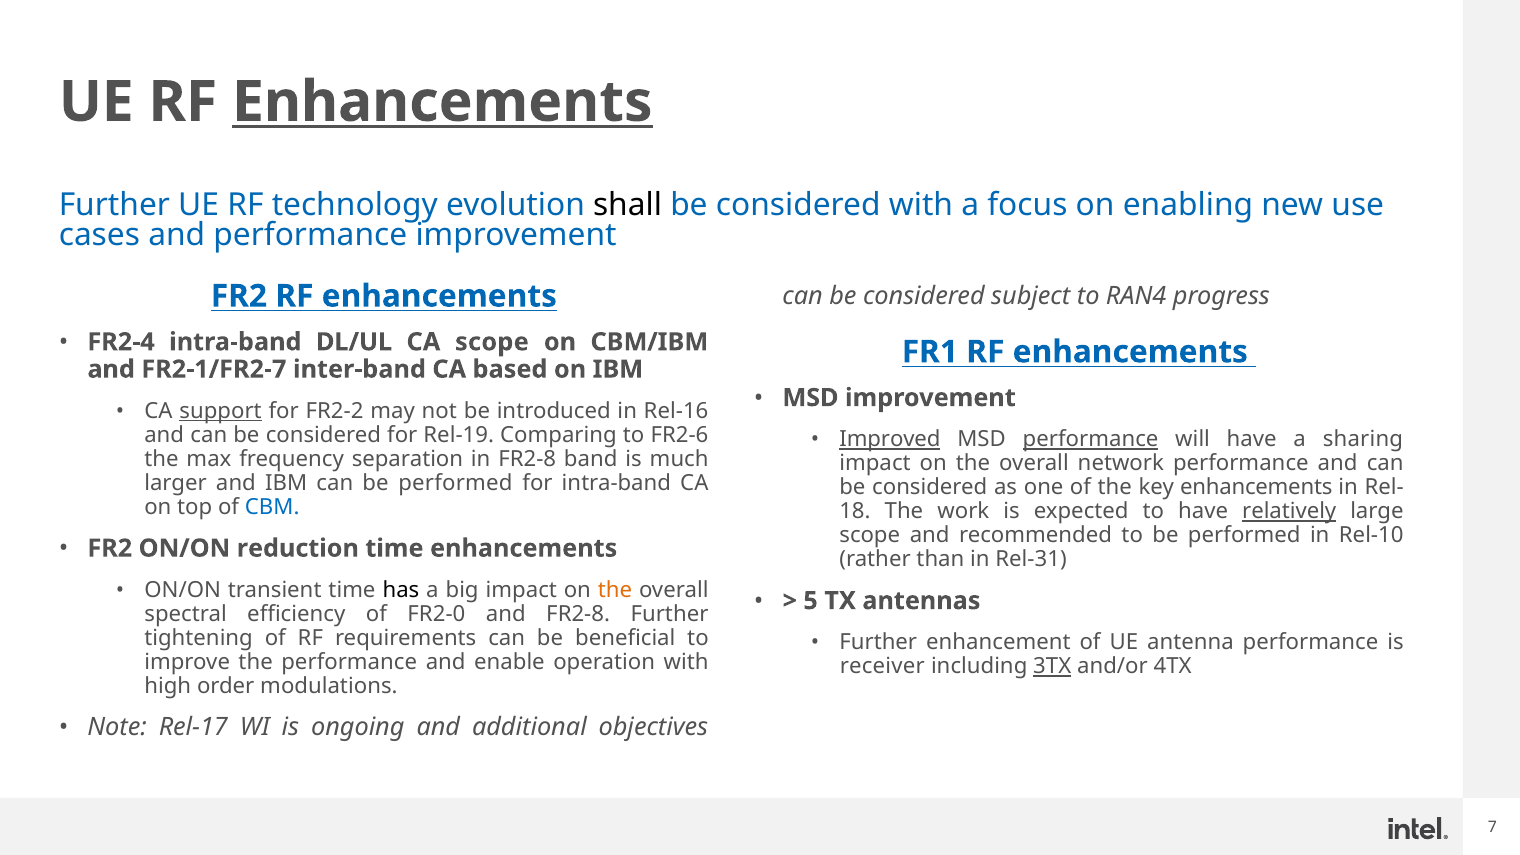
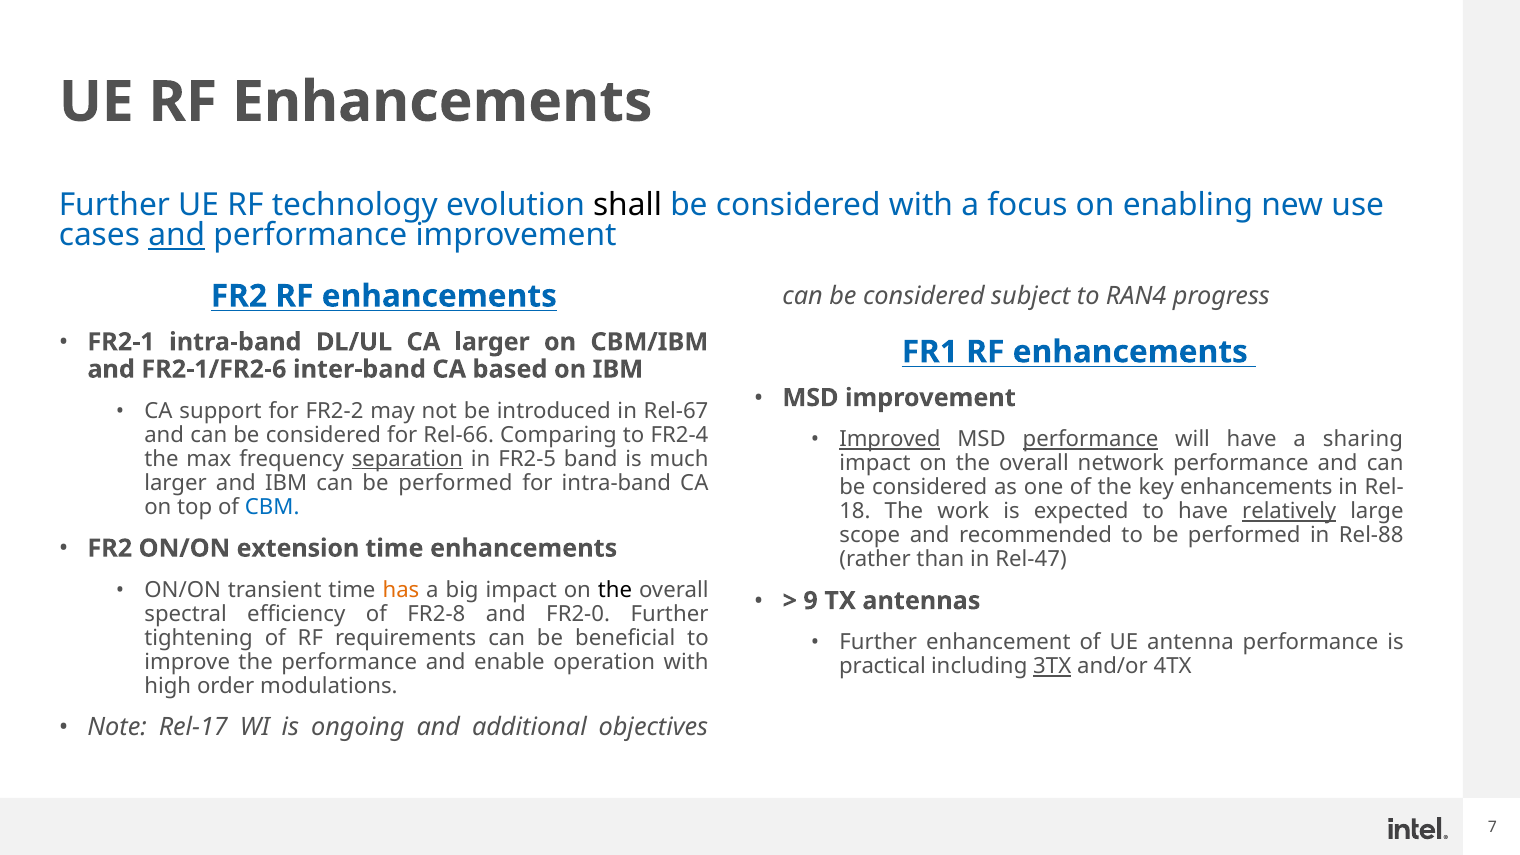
Enhancements underline: present -> none (442, 102)
and underline: none -> present (177, 235)
FR2-4: FR2-4 -> FR2-1 (121, 342)
CA scope: scope -> larger (492, 342)
FR2-1/FR2-7: FR2-1/FR2-7 -> FR2-1/FR2-6 (214, 369)
support underline: present -> none (221, 411)
Rel-16: Rel-16 -> Rel-67 (676, 411)
Rel-19: Rel-19 -> Rel-66 (459, 435)
FR2-6: FR2-6 -> FR2-4 (679, 435)
separation underline: none -> present (407, 459)
in FR2-8: FR2-8 -> FR2-5 (527, 459)
Rel-10: Rel-10 -> Rel-88 (1371, 535)
reduction: reduction -> extension (298, 548)
Rel-31: Rel-31 -> Rel-47 (1031, 559)
has colour: black -> orange (401, 590)
the colour: orange -> black (615, 590)
5: 5 -> 9 (811, 601)
FR2-0: FR2-0 -> FR2-8 (436, 614)
and FR2-8: FR2-8 -> FR2-0 (578, 614)
receiver: receiver -> practical (882, 666)
